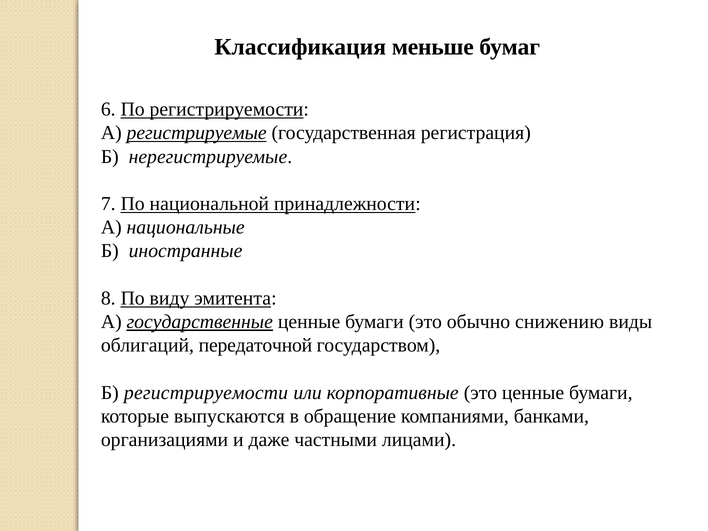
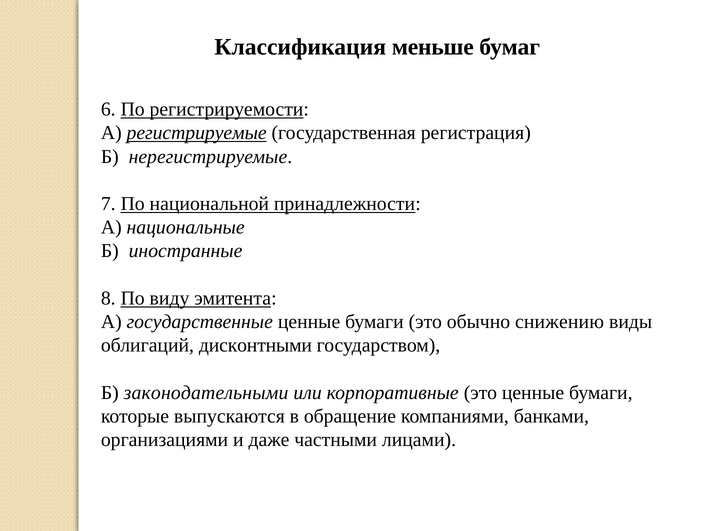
государственные underline: present -> none (200, 322)
передаточной: передаточной -> дисконтными (255, 345)
Б регистрируемости: регистрируемости -> законодательными (206, 393)
